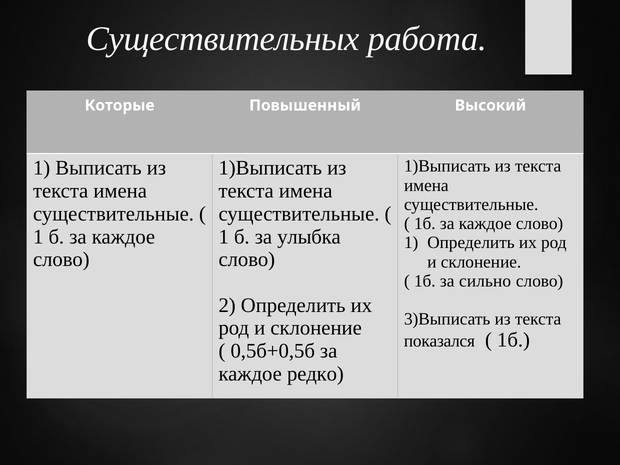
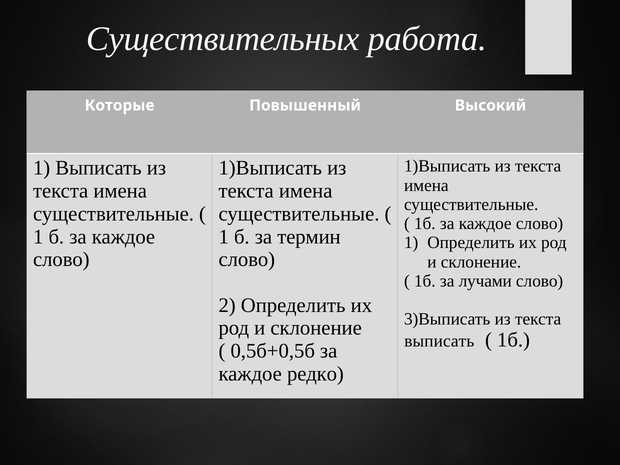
улыбка: улыбка -> термин (309, 237)
сильно: сильно -> лучами (485, 281)
показался: показался -> выписать (439, 341)
